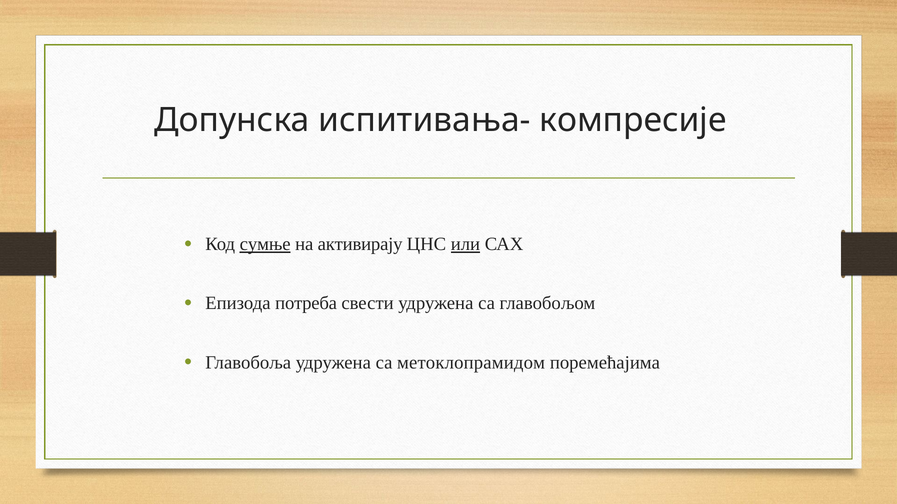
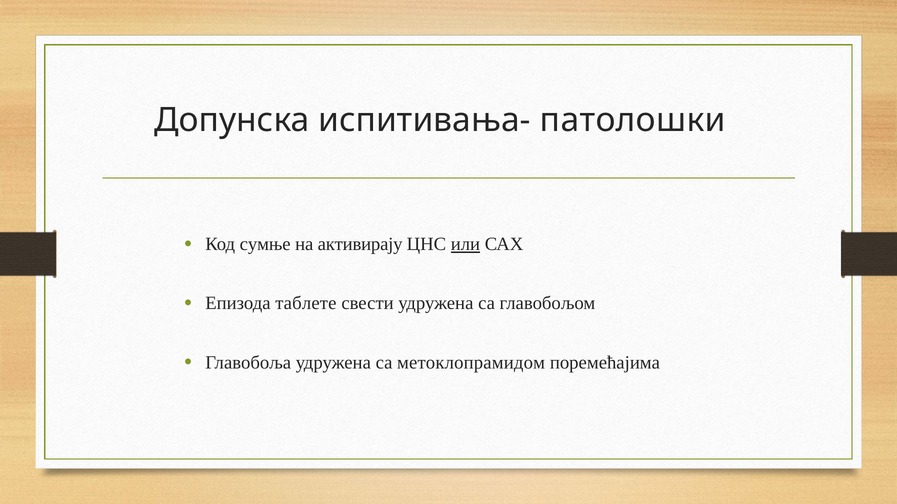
компресије: компресије -> патолошки (633, 120)
сумње underline: present -> none (265, 245)
потреба: потреба -> таблете (306, 304)
